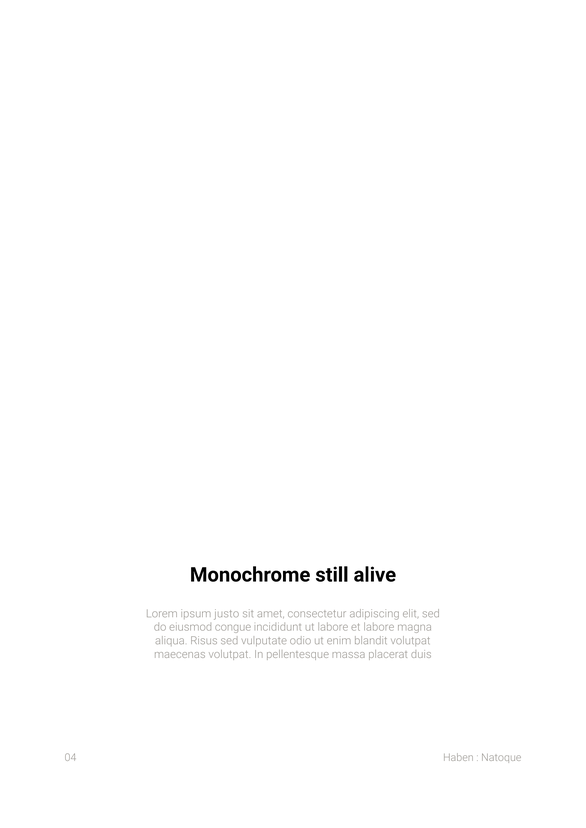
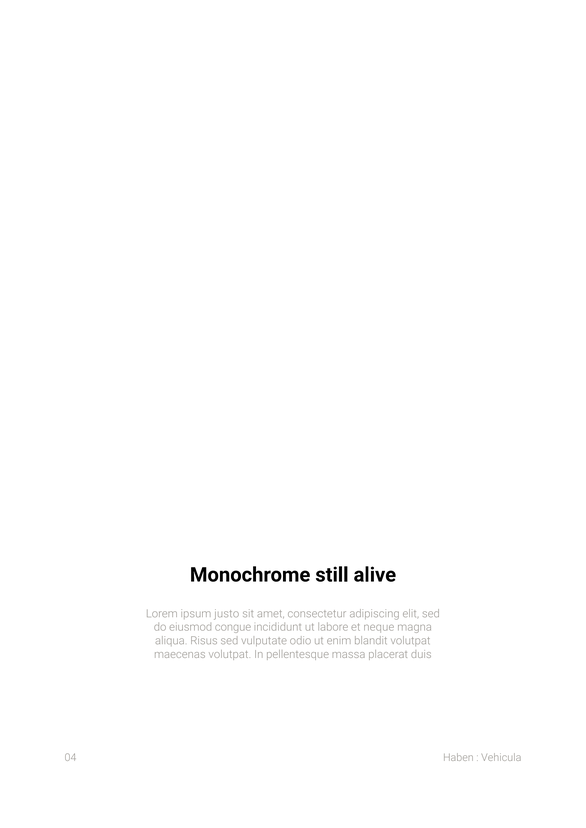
et labore: labore -> neque (379, 628)
Natoque: Natoque -> Vehicula (501, 758)
